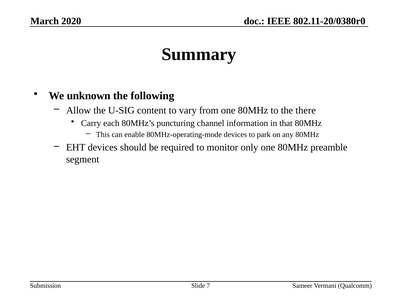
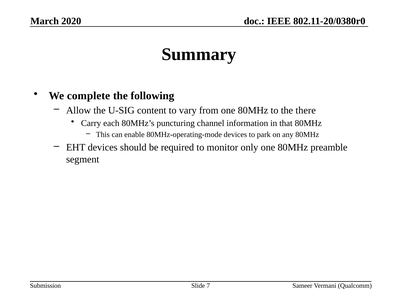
unknown: unknown -> complete (89, 96)
